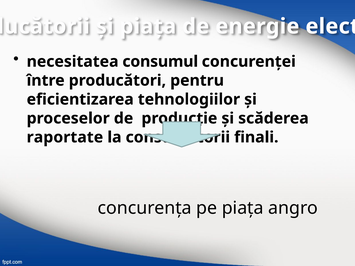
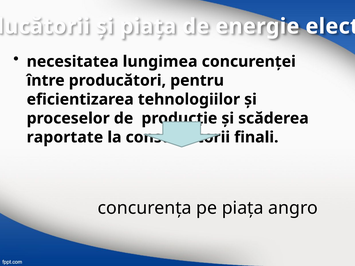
consumul: consumul -> lungimea (160, 62)
